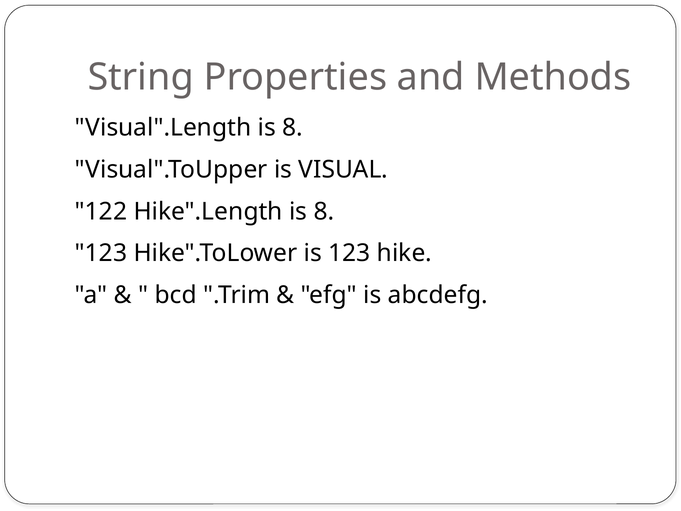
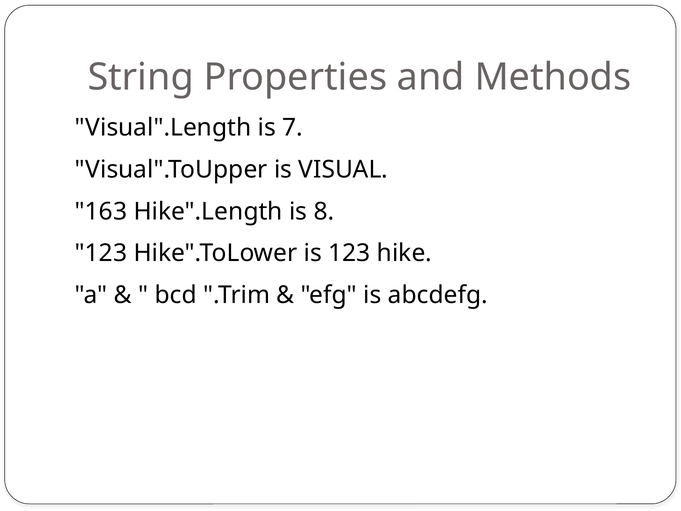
Visual".Length is 8: 8 -> 7 (293, 128)
122: 122 -> 163 (101, 211)
